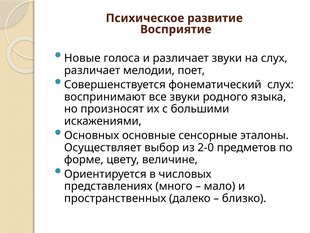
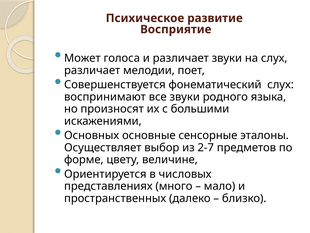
Новые: Новые -> Может (82, 58)
2-0: 2-0 -> 2-7 (206, 147)
